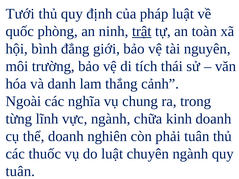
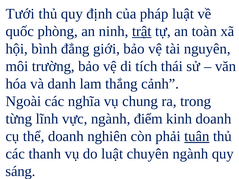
chữa: chữa -> điểm (148, 119)
tuân underline: none -> present (197, 136)
thuốc: thuốc -> thanh (45, 154)
tuân: tuân -> sáng (20, 171)
